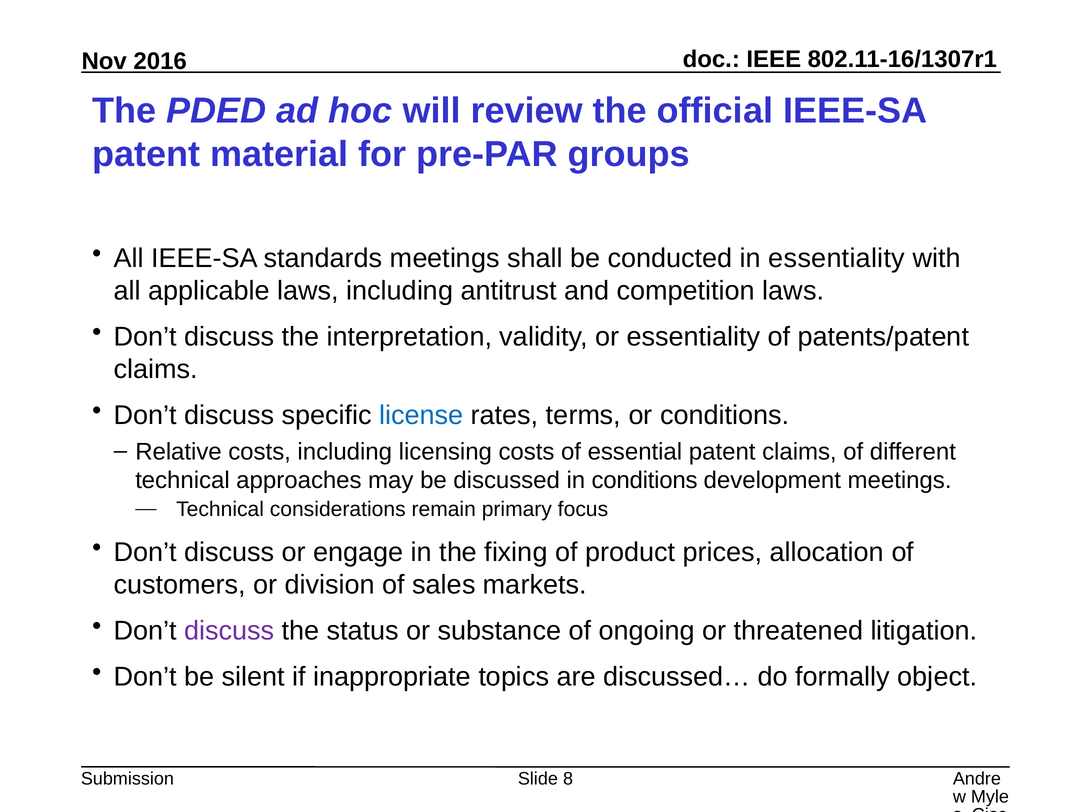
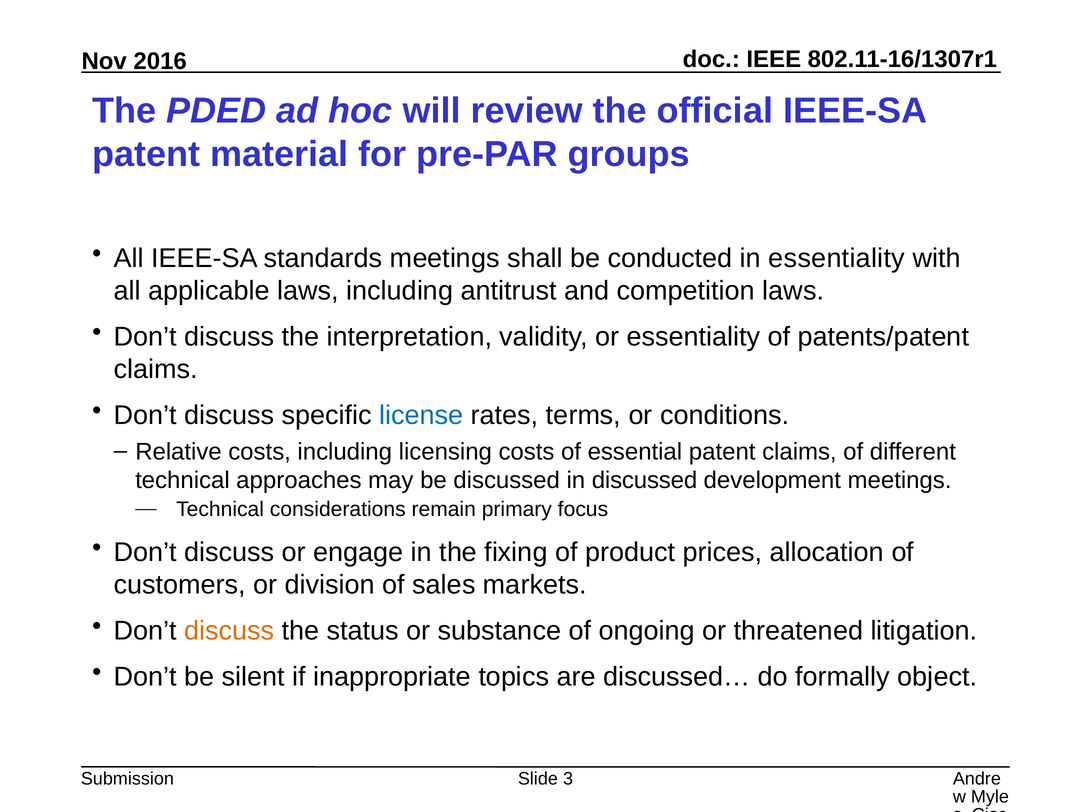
in conditions: conditions -> discussed (645, 480)
discuss colour: purple -> orange (229, 630)
8: 8 -> 3 (568, 778)
